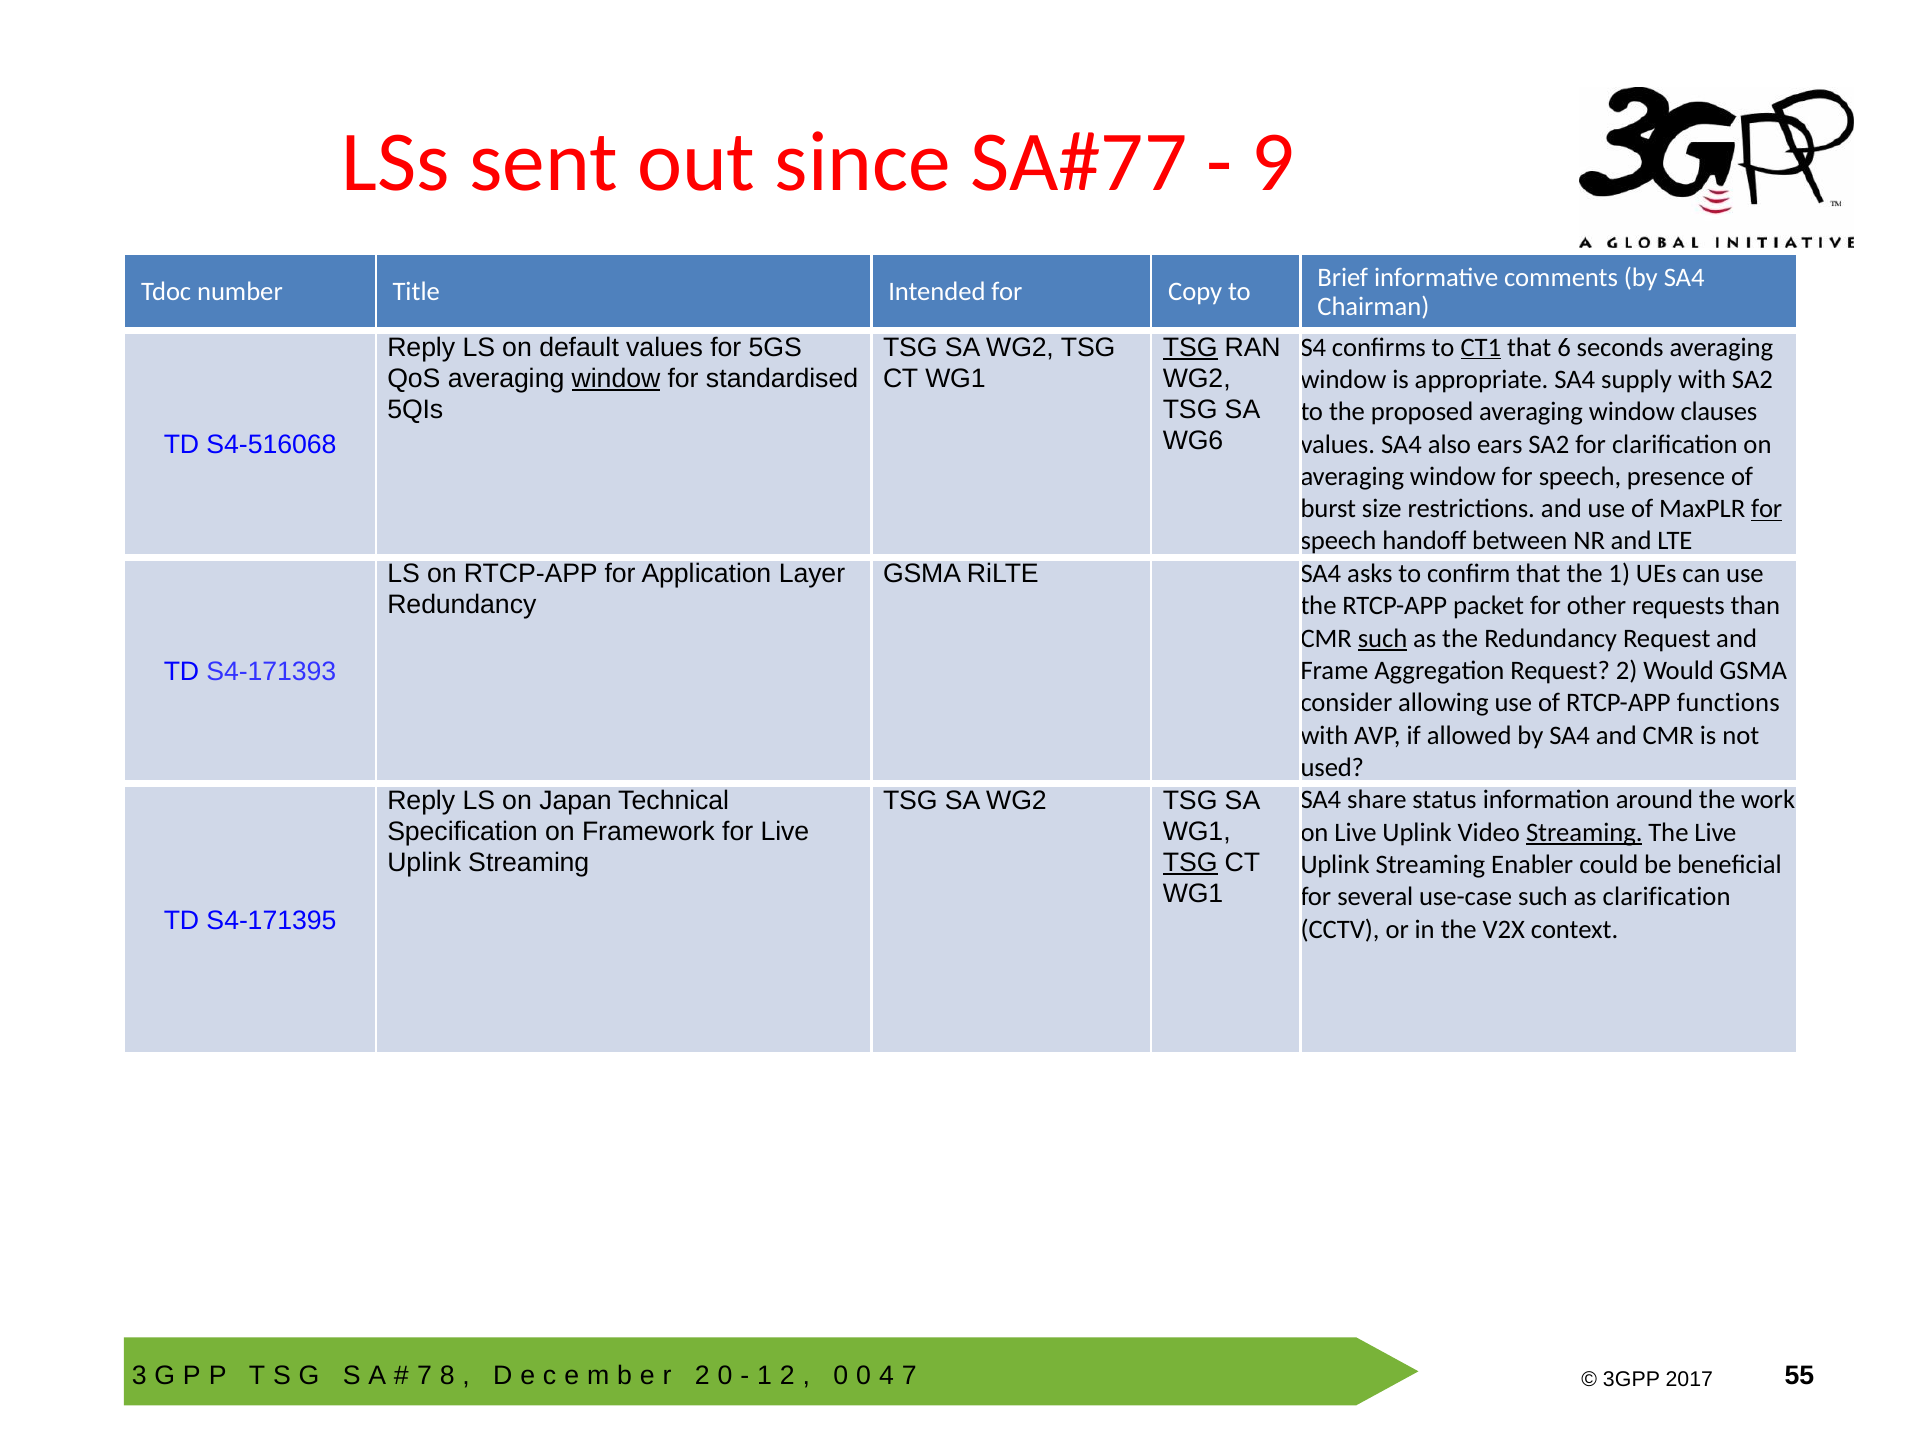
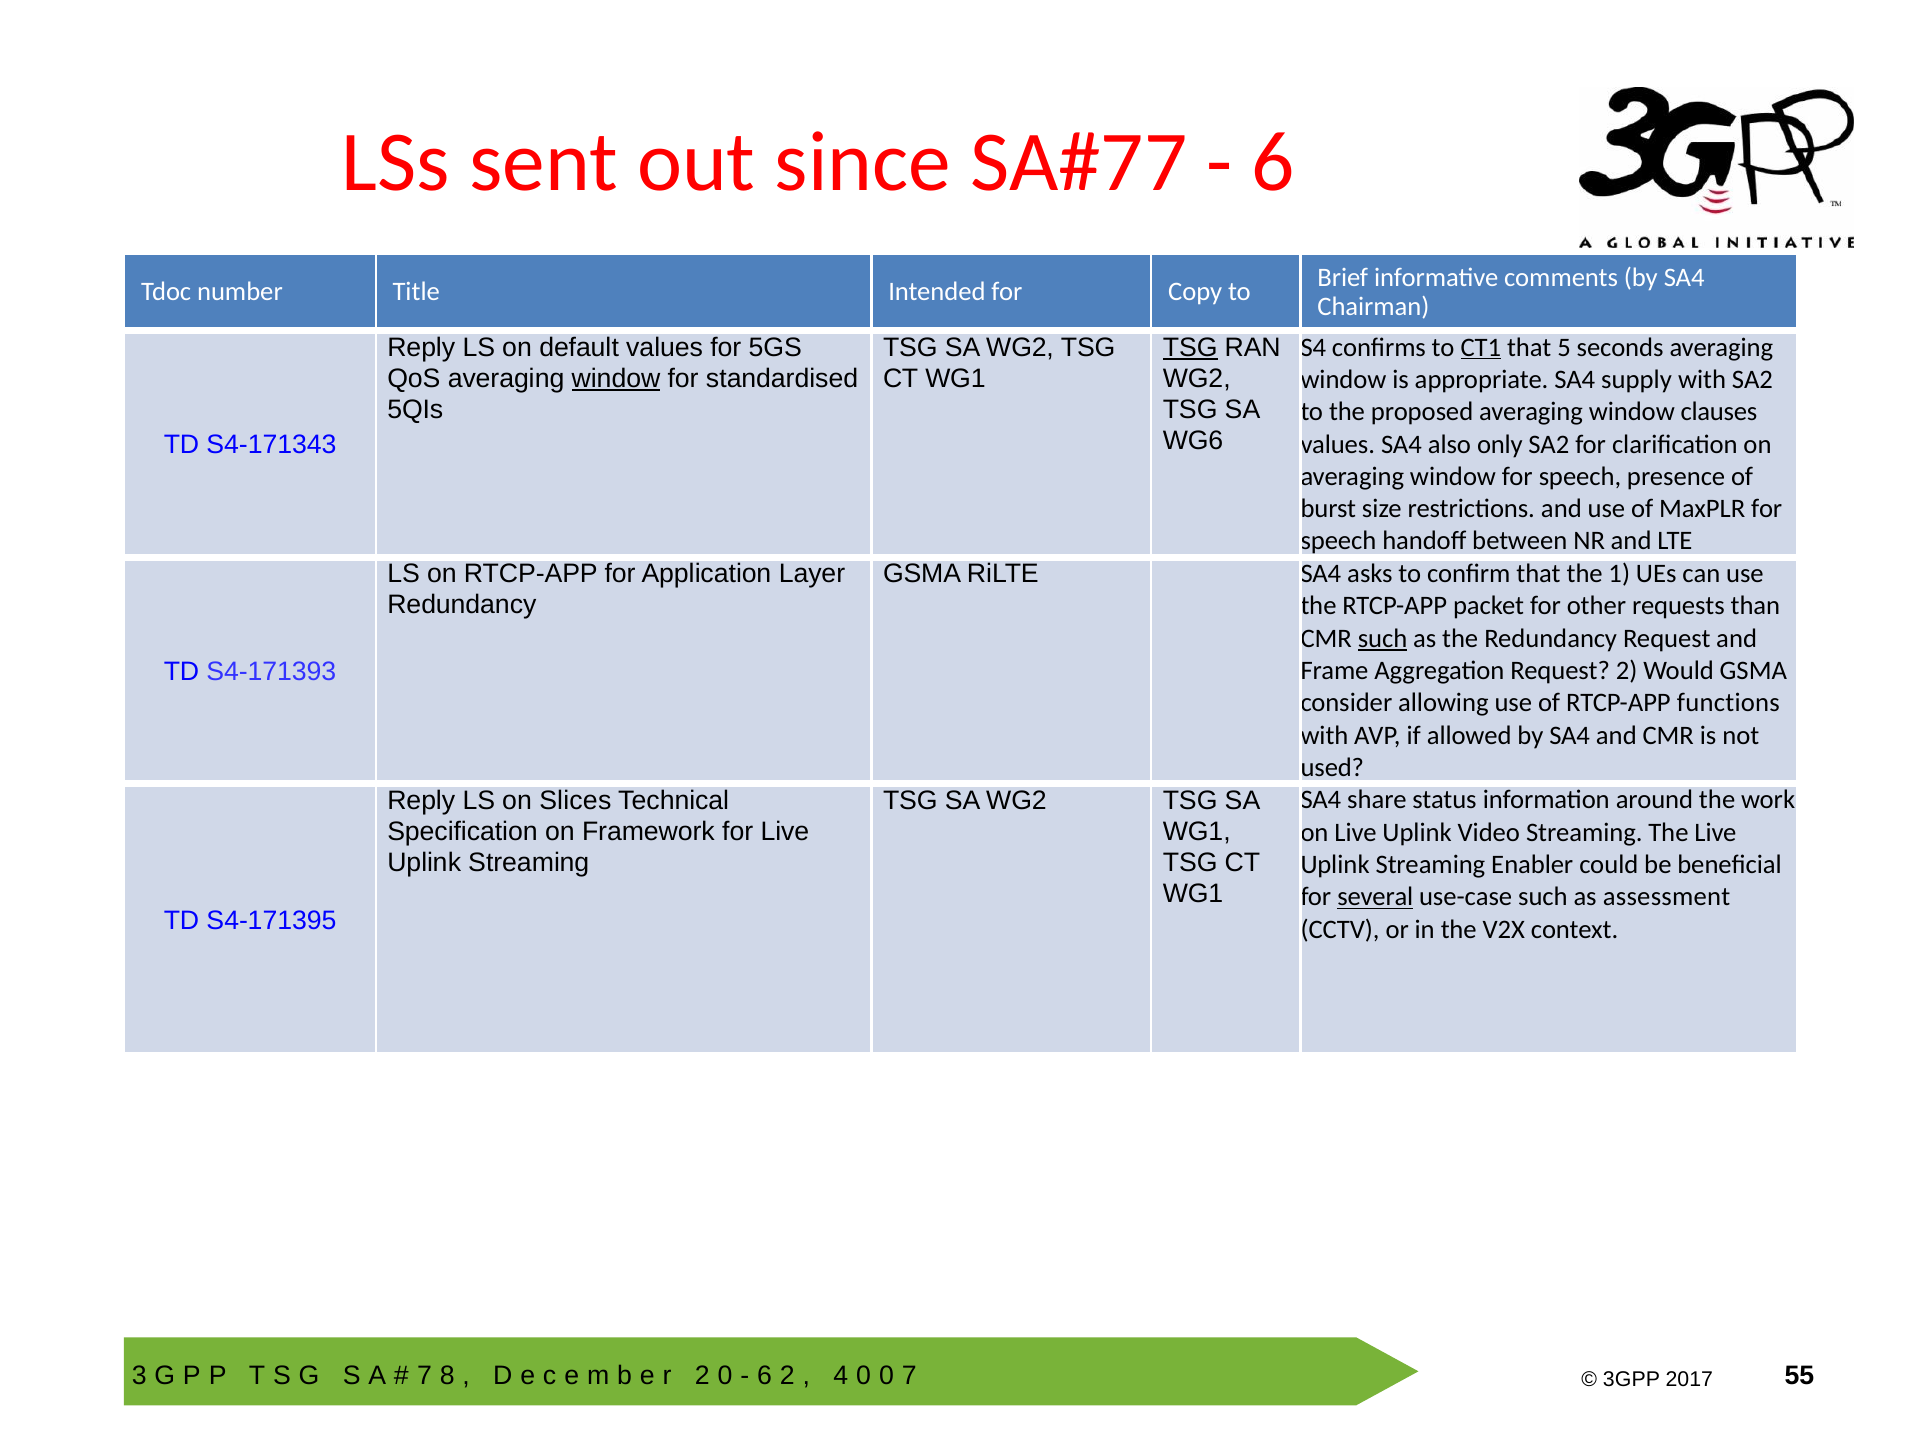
9: 9 -> 6 (1274, 162)
6: 6 -> 5 (1564, 347)
S4-516068: S4-516068 -> S4-171343 (271, 445)
ears: ears -> only (1500, 444)
for underline: present -> none (1767, 509)
Japan: Japan -> Slices (575, 800)
Streaming underline: present -> none (1584, 832)
TSG underline: present -> none (1190, 863)
several underline: none -> present (1375, 897)
as clarification: clarification -> assessment (1667, 897)
1: 1 -> 6 (765, 1376)
0: 0 -> 4 (841, 1376)
4: 4 -> 0 (886, 1376)
